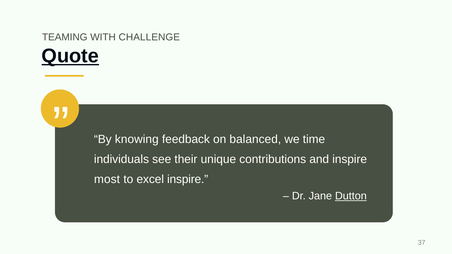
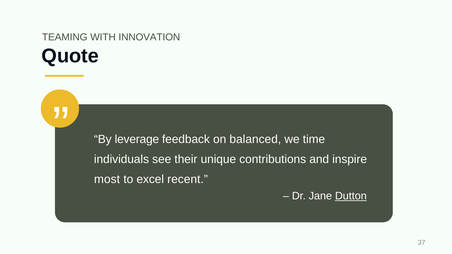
CHALLENGE: CHALLENGE -> INNOVATION (149, 37)
Quote underline: present -> none (70, 56)
knowing: knowing -> leverage (137, 139)
excel inspire: inspire -> recent (188, 180)
